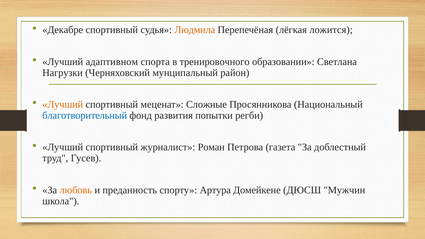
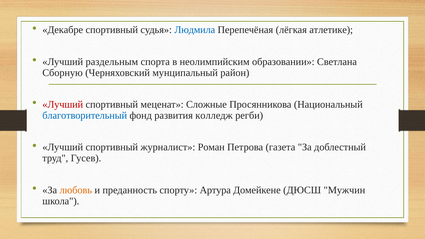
Людмила colour: orange -> blue (195, 30)
ложится: ложится -> атлетике (331, 30)
адаптивном: адаптивном -> раздельным (112, 62)
тренировочного: тренировочного -> неолимпийским (215, 62)
Нагрузки: Нагрузки -> Сборную (63, 73)
Лучший colour: orange -> red (63, 105)
попытки: попытки -> колледж (214, 116)
